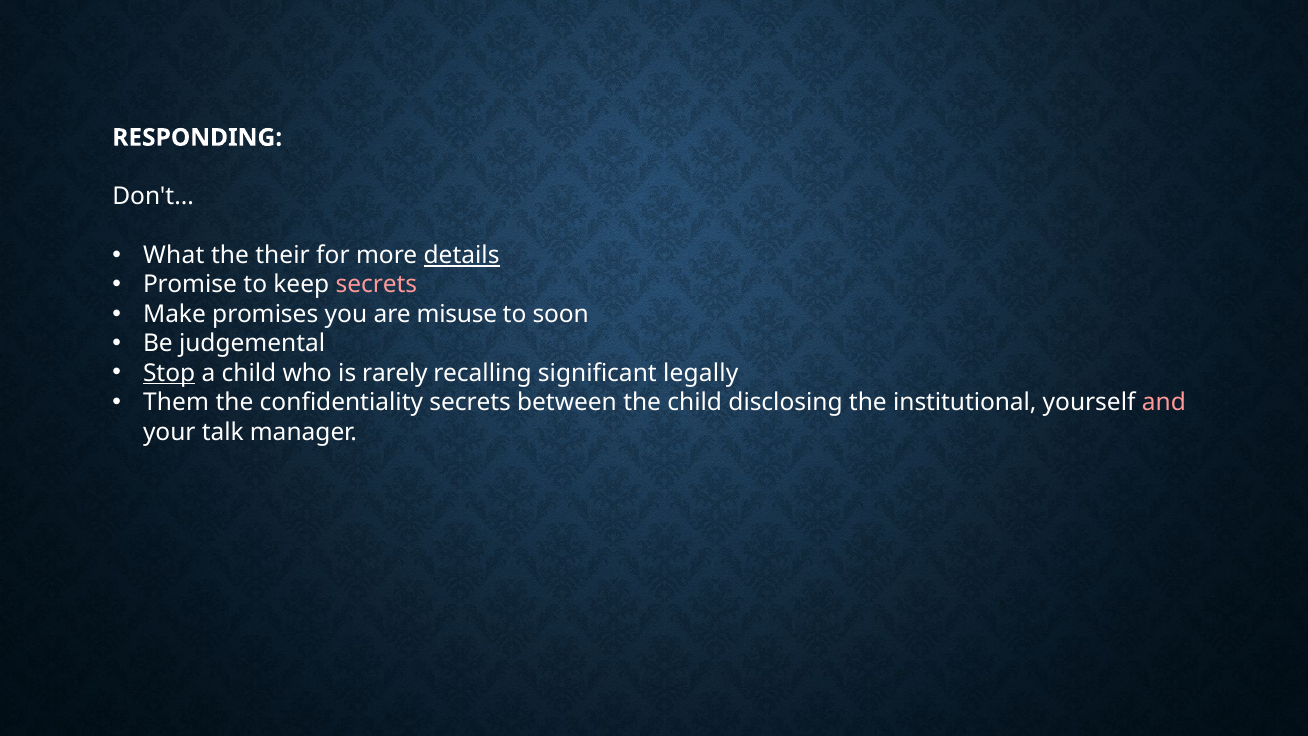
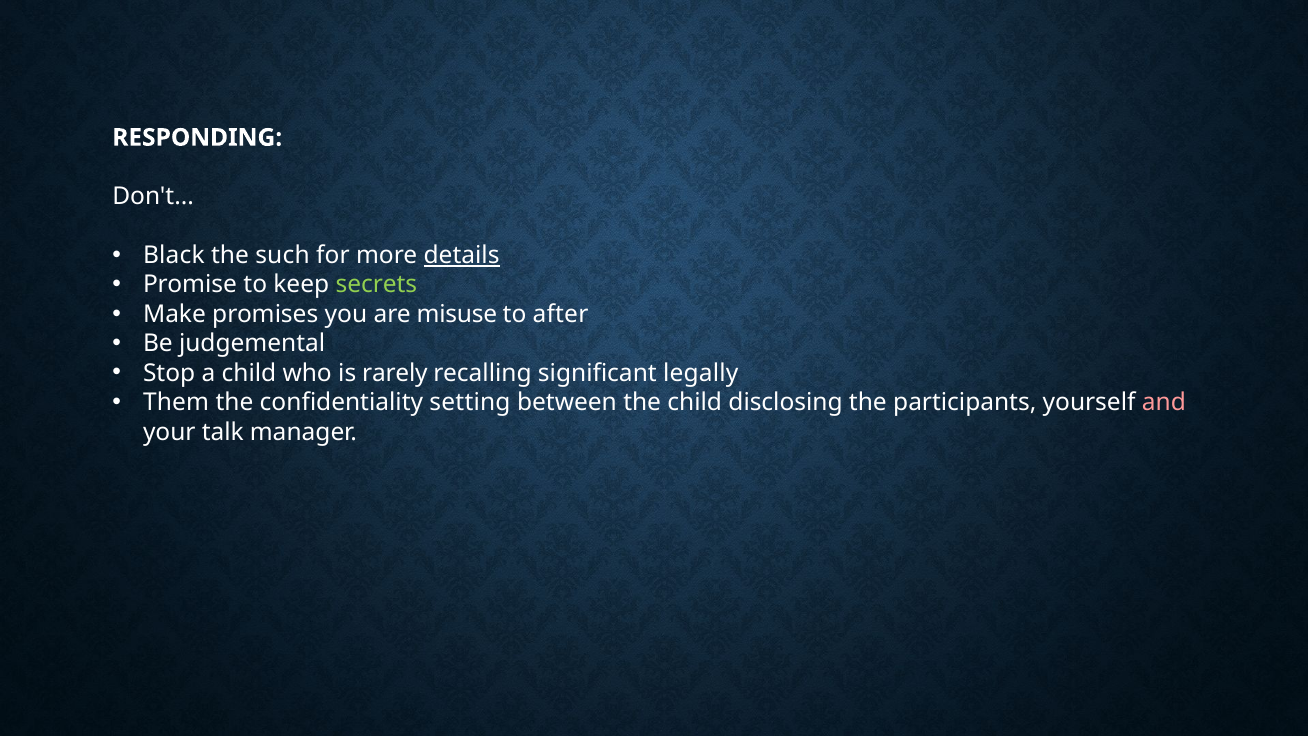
What: What -> Black (174, 255)
their: their -> such (283, 255)
secrets colour: pink -> light green (376, 285)
soon: soon -> after (561, 314)
Stop underline: present -> none (169, 373)
confidentiality secrets: secrets -> setting (470, 402)
institutional: institutional -> participants (965, 402)
